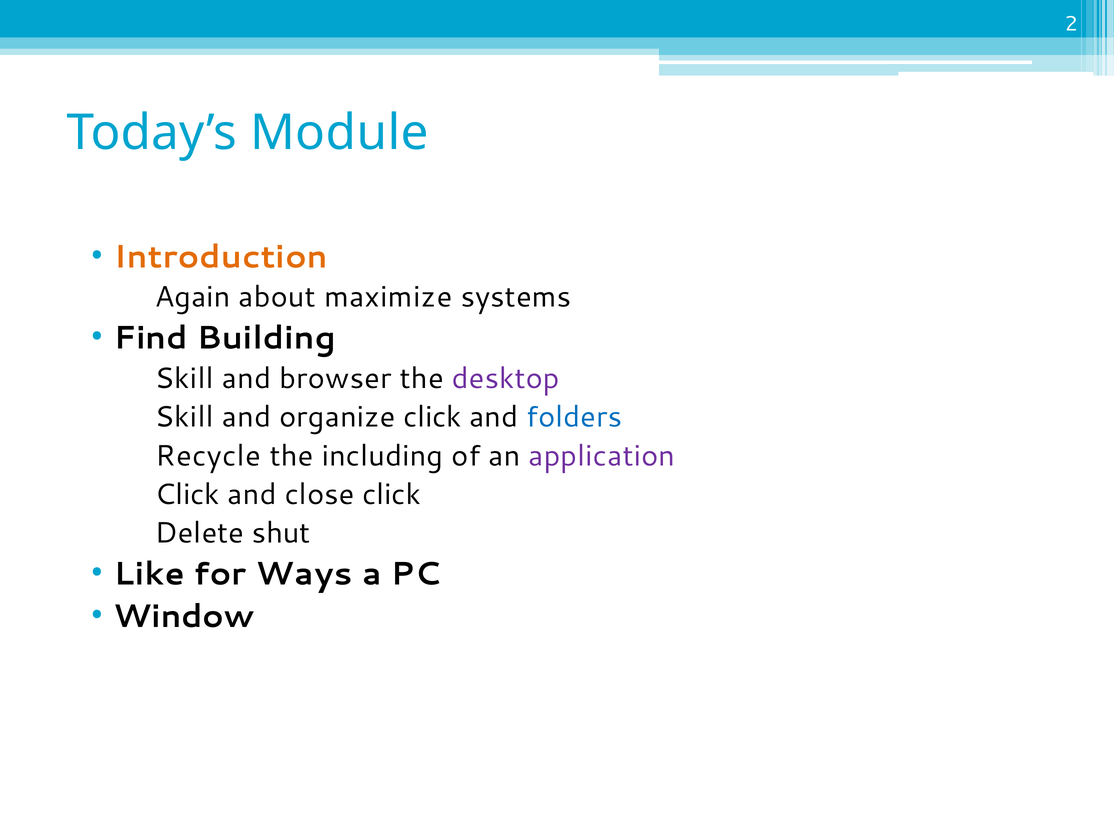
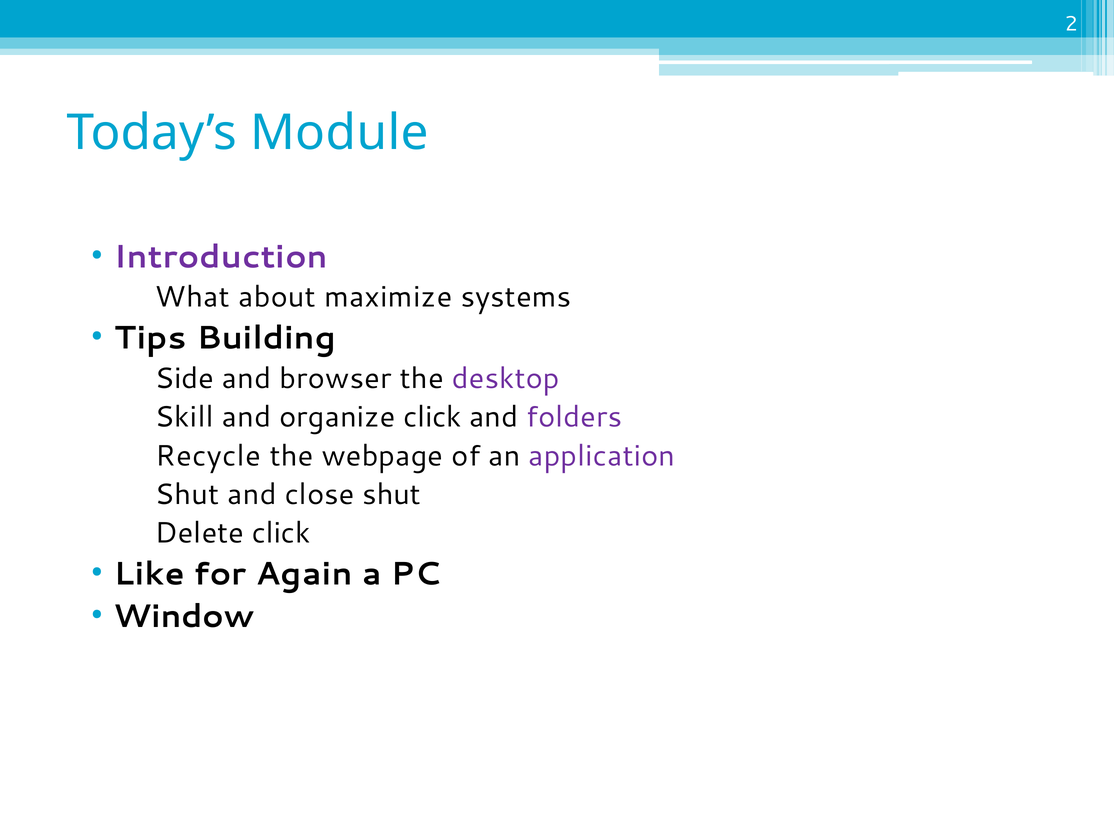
Introduction colour: orange -> purple (221, 257)
Again: Again -> What (192, 297)
Find: Find -> Tips (151, 338)
Skill: Skill -> Side (184, 378)
folders colour: blue -> purple (574, 417)
including: including -> webpage (382, 456)
Click: Click -> Shut (187, 494)
close click: click -> shut (392, 494)
Delete shut: shut -> click (281, 533)
Ways: Ways -> Again (304, 574)
